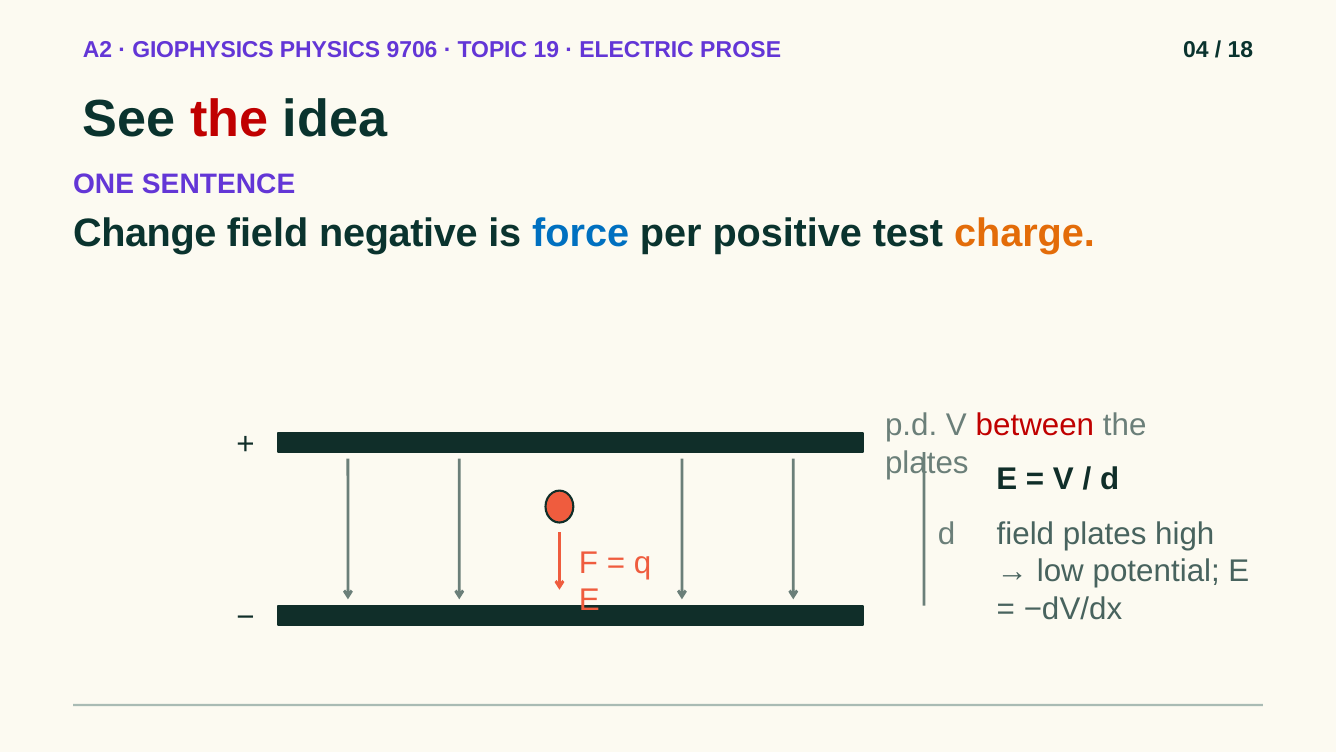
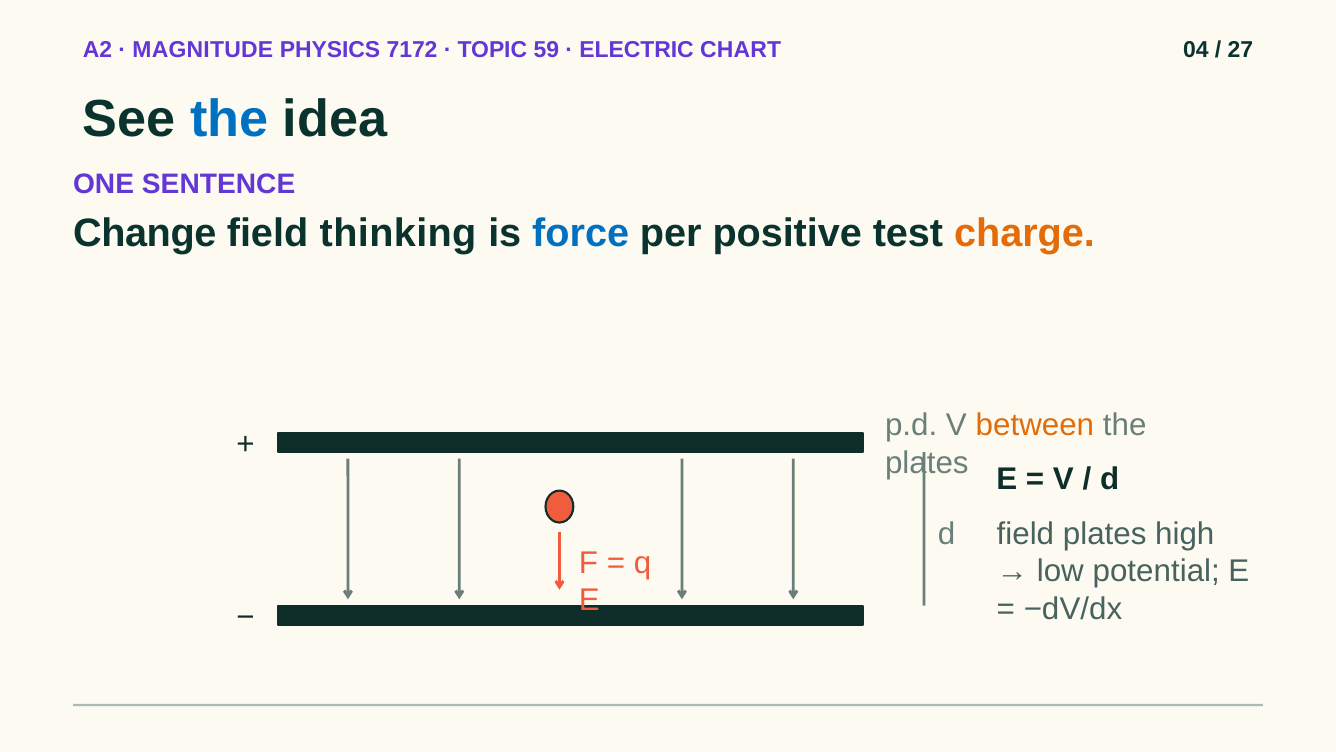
GIOPHYSICS: GIOPHYSICS -> MAGNITUDE (203, 50)
9706: 9706 -> 7172 (412, 50)
19: 19 -> 59 (546, 50)
PROSE: PROSE -> CHART (741, 50)
18: 18 -> 27 (1240, 50)
the colour: red -> blue (229, 119)
negative: negative -> thinking (398, 233)
between colour: red -> orange (1035, 425)
